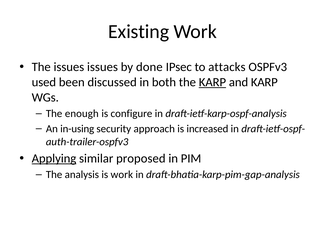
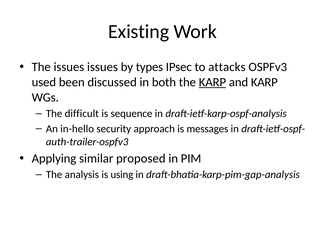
done: done -> types (149, 67)
enough: enough -> difficult (82, 113)
configure: configure -> sequence (131, 113)
in-using: in-using -> in-hello (77, 129)
increased: increased -> messages (207, 129)
Applying underline: present -> none (54, 158)
is work: work -> using (122, 174)
